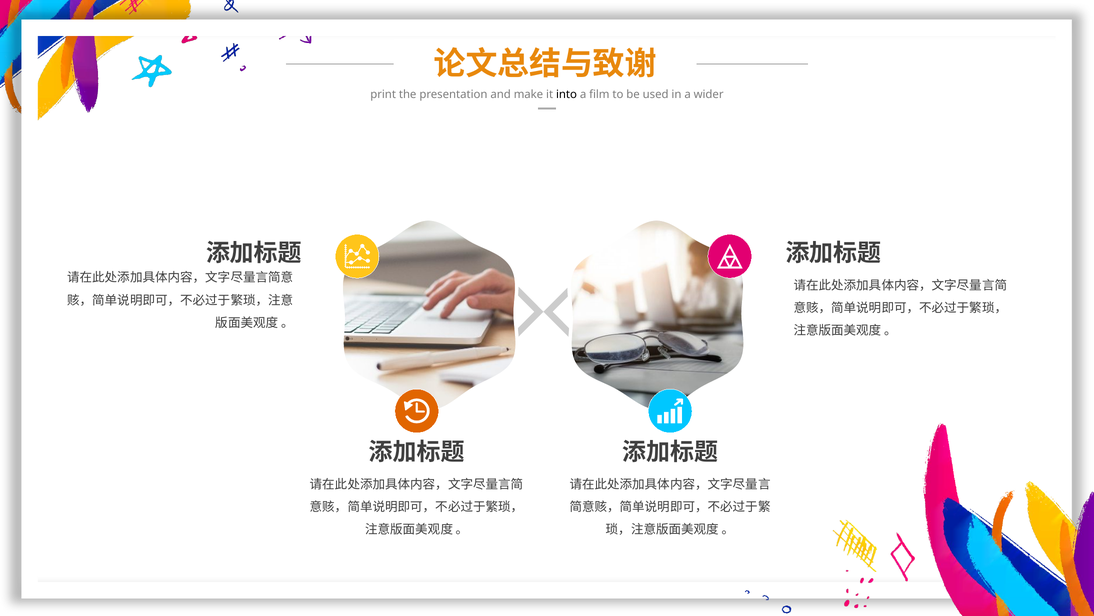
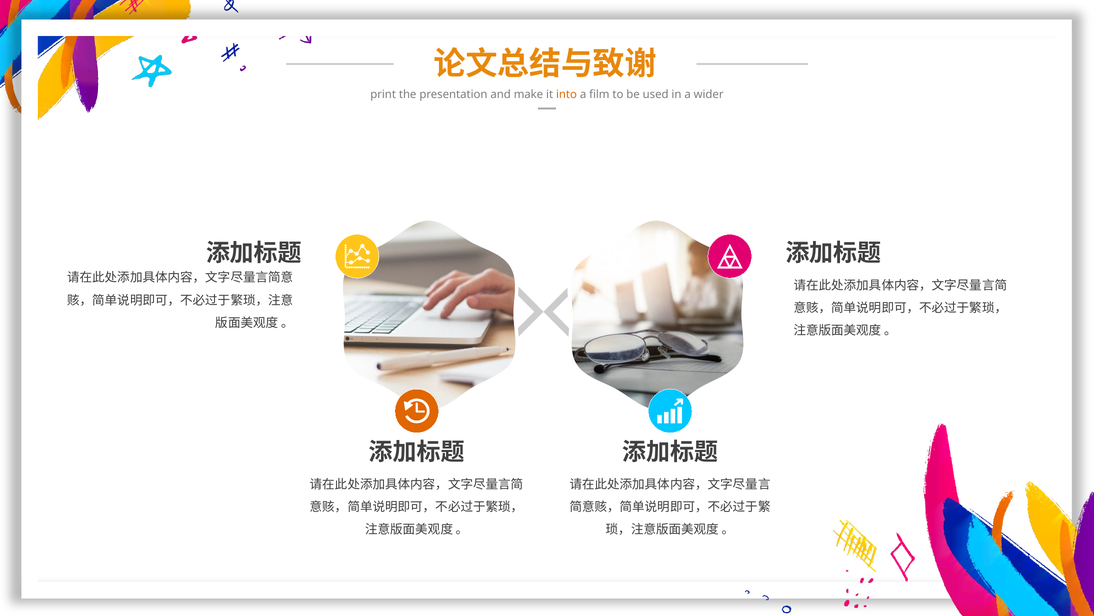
into colour: black -> orange (567, 94)
